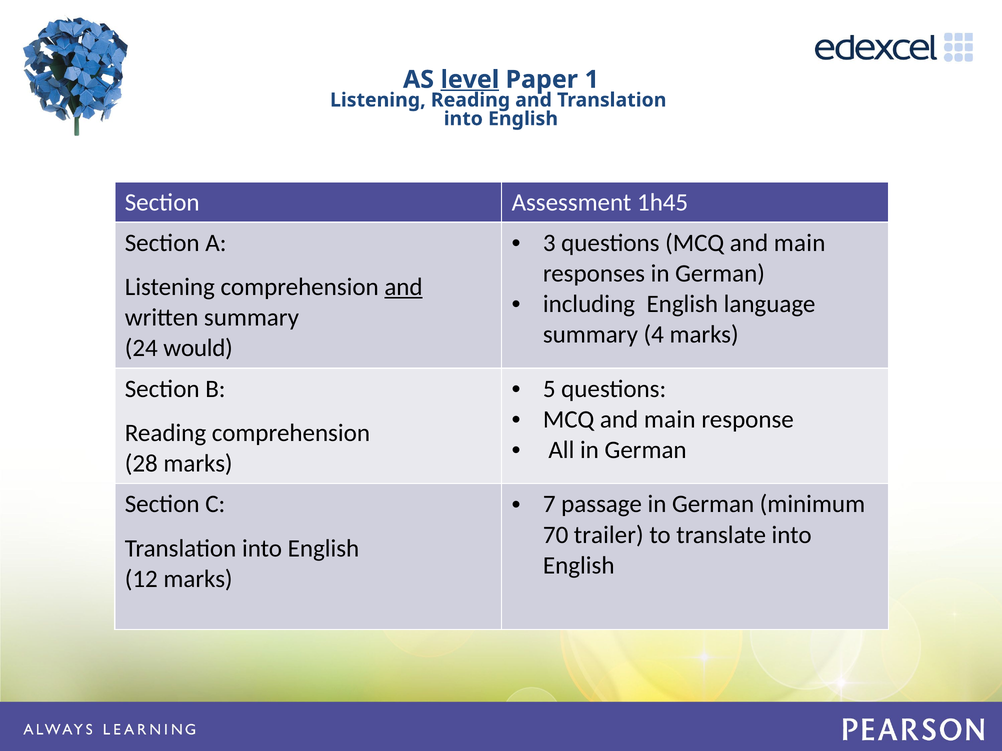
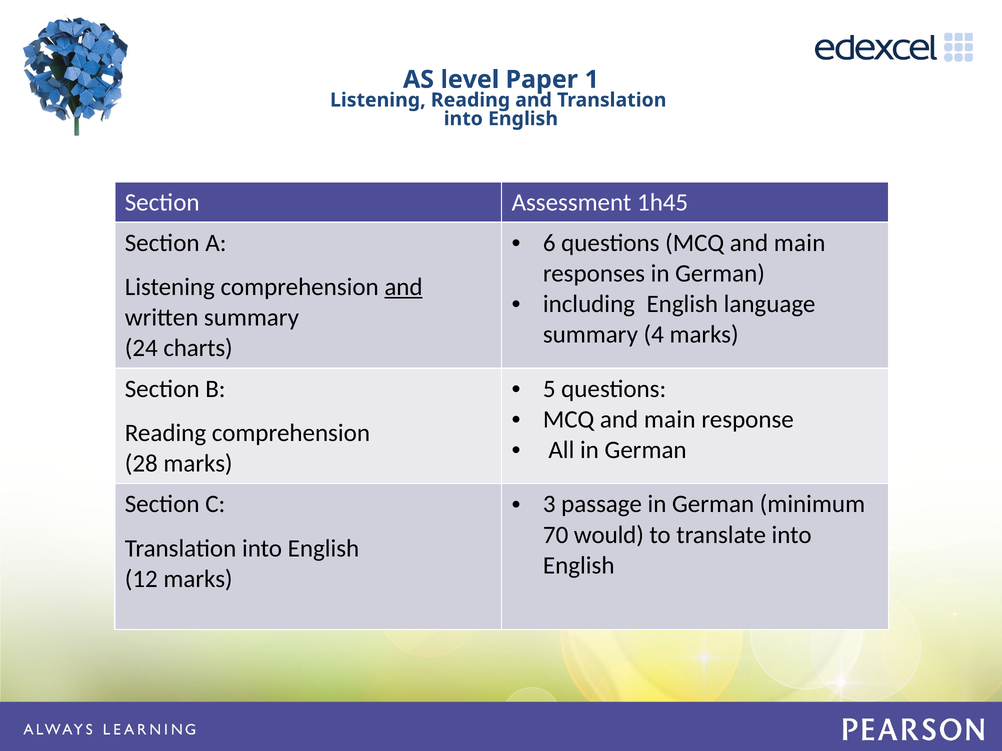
level underline: present -> none (470, 80)
3: 3 -> 6 (549, 243)
would: would -> charts (198, 348)
7: 7 -> 3 (549, 505)
trailer: trailer -> would (609, 535)
